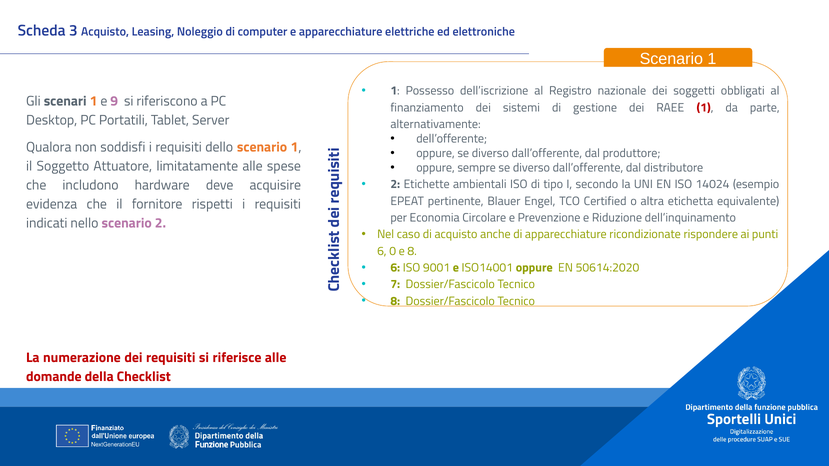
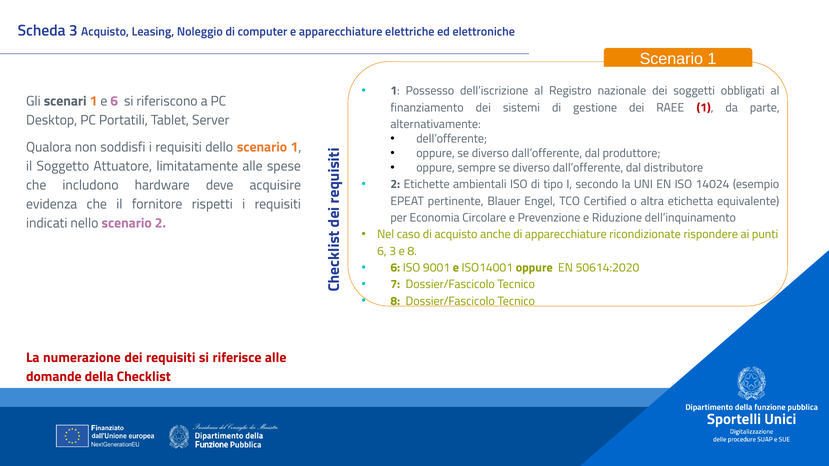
e 9: 9 -> 6 (114, 101)
6 0: 0 -> 3 (393, 251)
